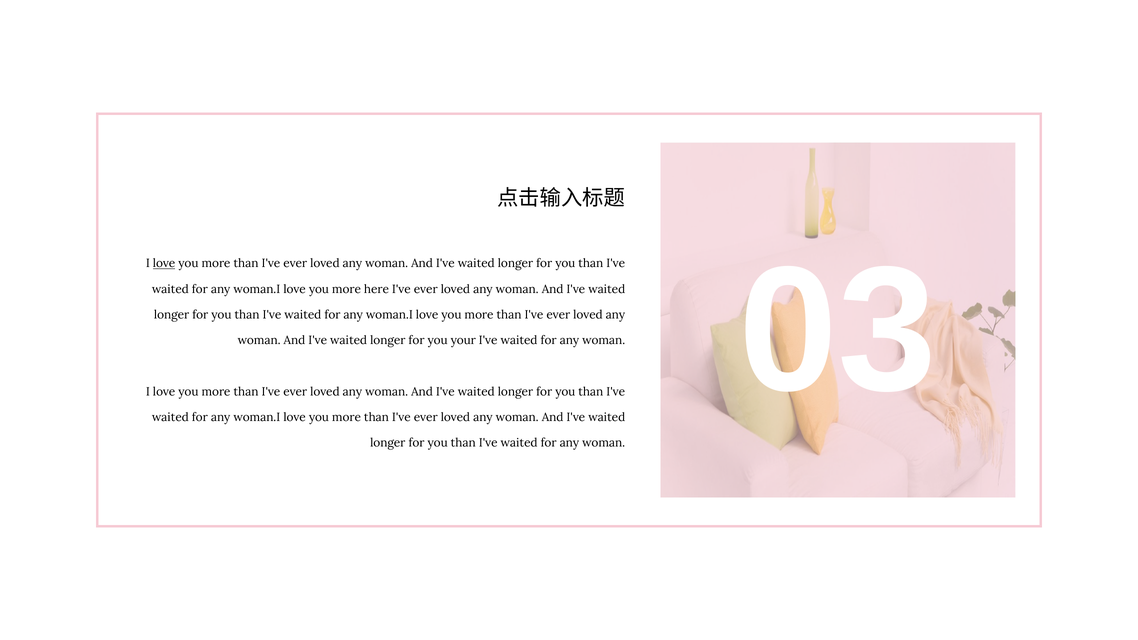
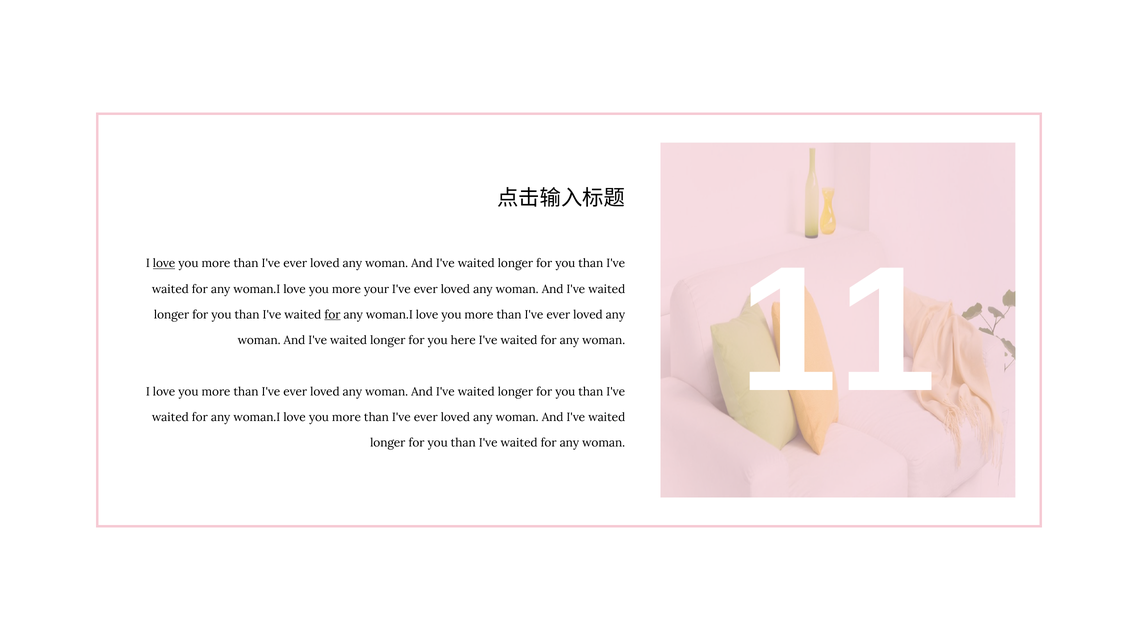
here: here -> your (376, 289)
03: 03 -> 11 (838, 331)
for underline: none -> present (332, 315)
your: your -> here (463, 340)
